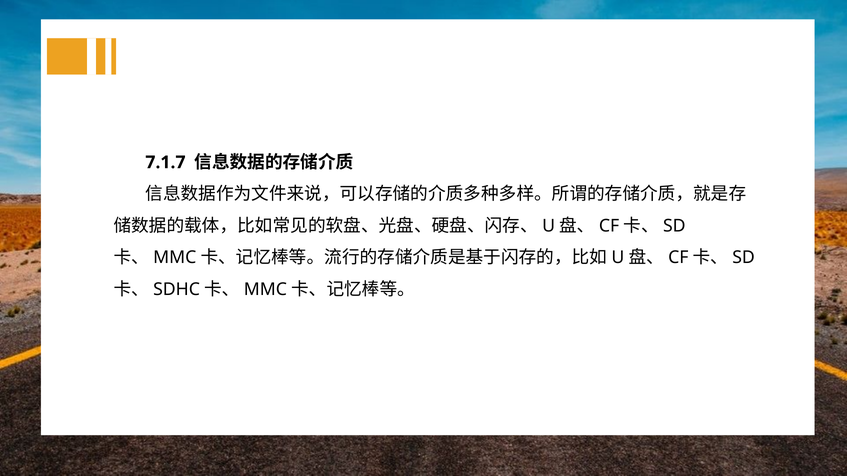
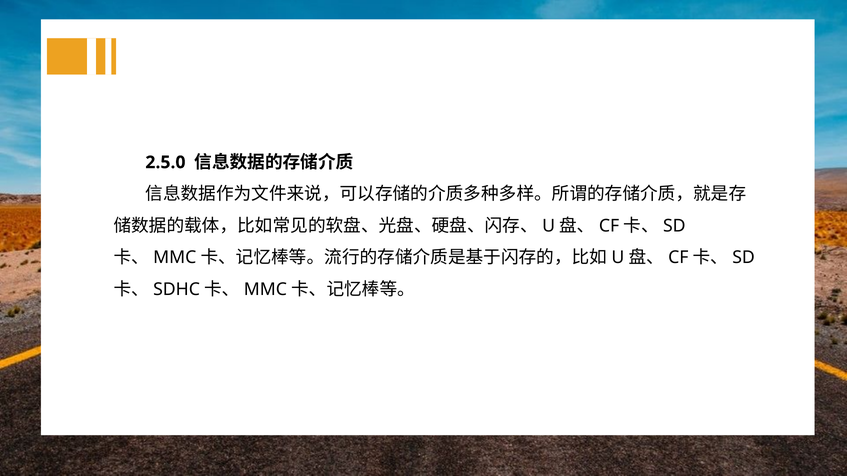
7.1.7: 7.1.7 -> 2.5.0 (165, 163)
